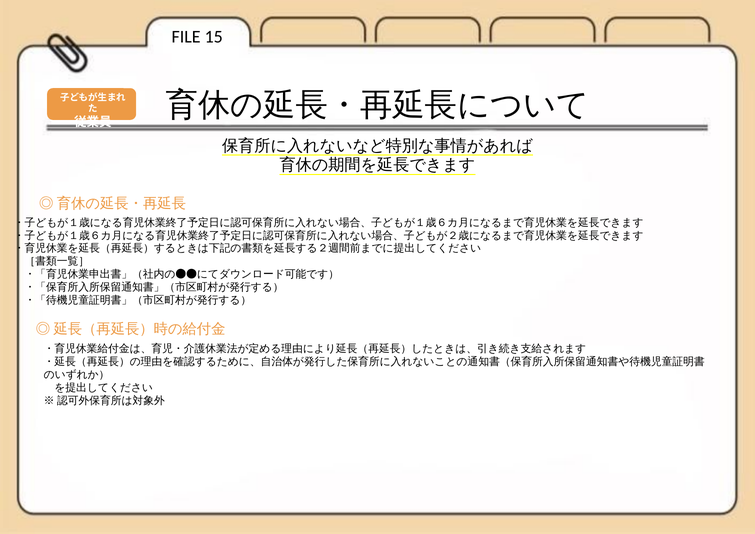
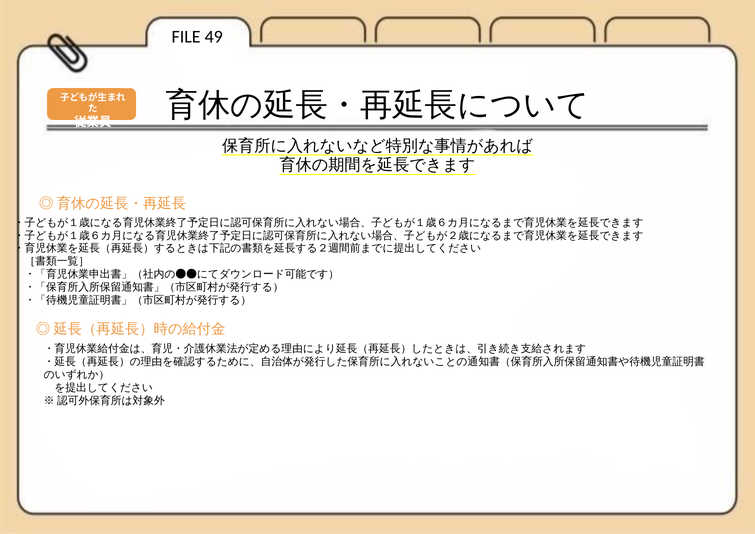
15: 15 -> 49 (214, 37)
